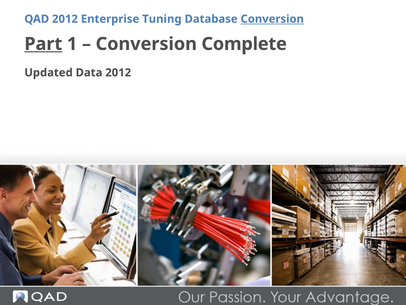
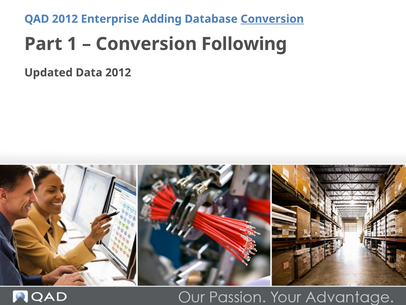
Tuning: Tuning -> Adding (162, 19)
Part underline: present -> none (43, 44)
Complete: Complete -> Following (244, 44)
